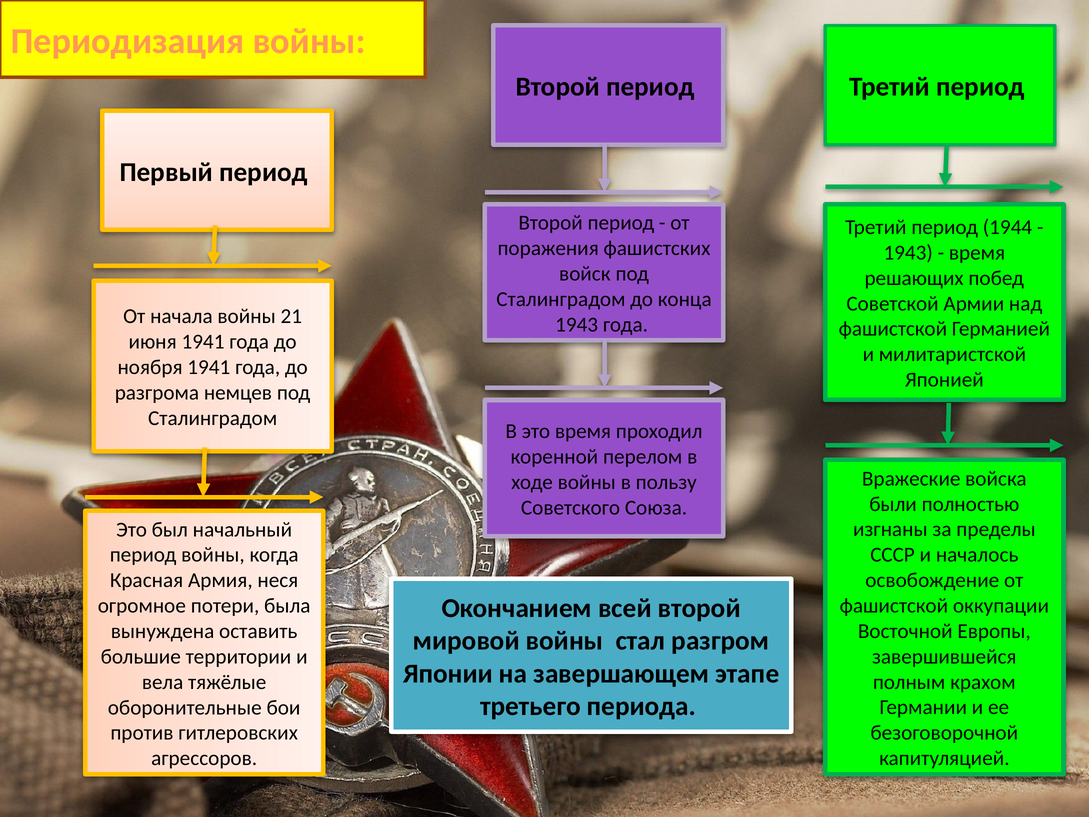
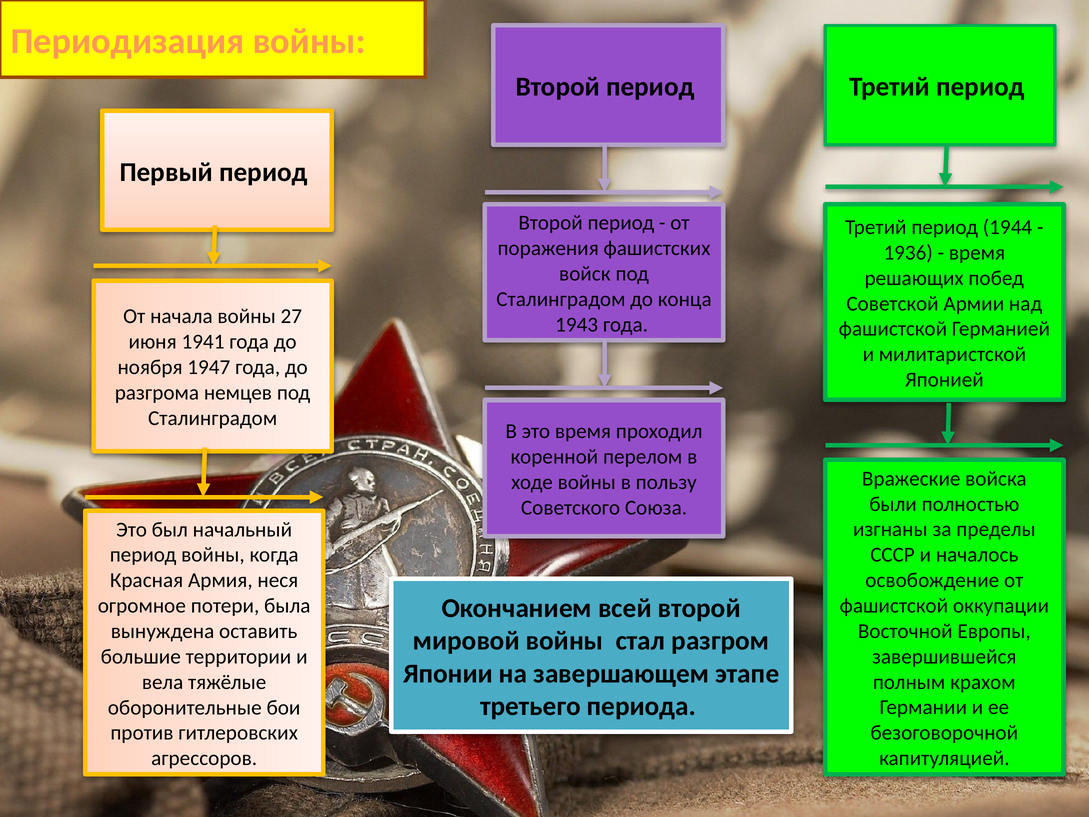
1943: 1943 -> 1936 (908, 253)
21: 21 -> 27 (291, 316)
ноября 1941: 1941 -> 1947 (209, 367)
